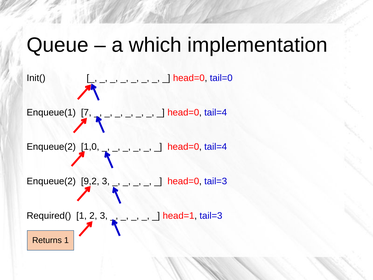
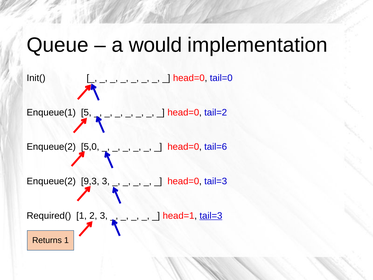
which: which -> would (155, 45)
7: 7 -> 5 (86, 112)
tail=4: tail=4 -> tail=2 (216, 112)
1,0: 1,0 -> 5,0 (90, 147)
tail=4: tail=4 -> tail=6 (216, 147)
9,2: 9,2 -> 9,3 (90, 181)
tail=3 underline: none -> present (211, 215)
